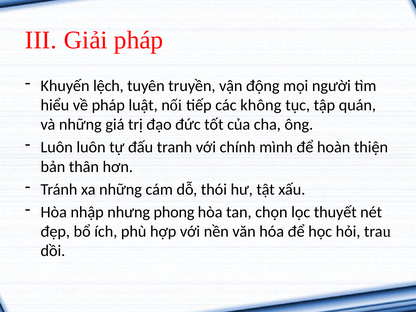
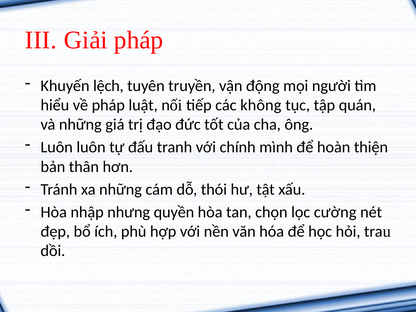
phong: phong -> quyền (174, 212)
thuyết: thuyết -> cường (335, 212)
